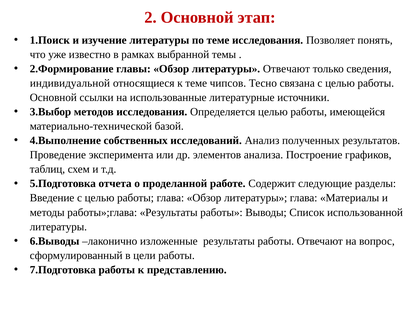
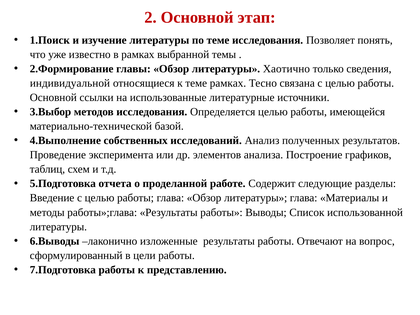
литературы Отвечают: Отвечают -> Хаотично (286, 69)
теме чипсов: чипсов -> рамках (228, 83)
